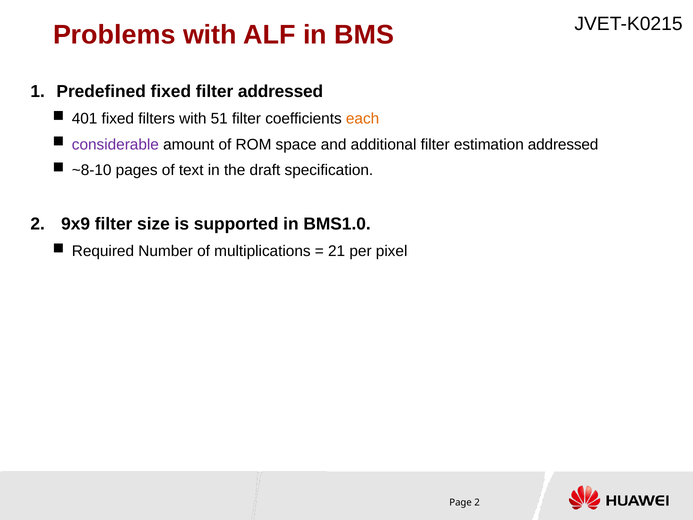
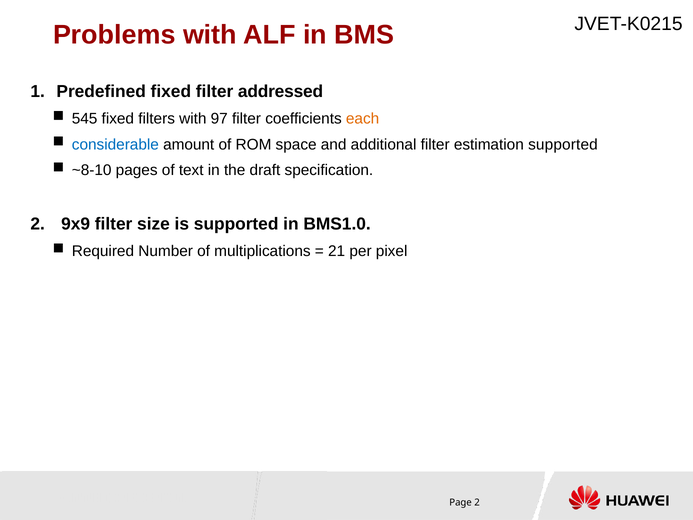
401: 401 -> 545 (85, 119)
51: 51 -> 97 (219, 119)
considerable colour: purple -> blue (115, 144)
estimation addressed: addressed -> supported (563, 144)
